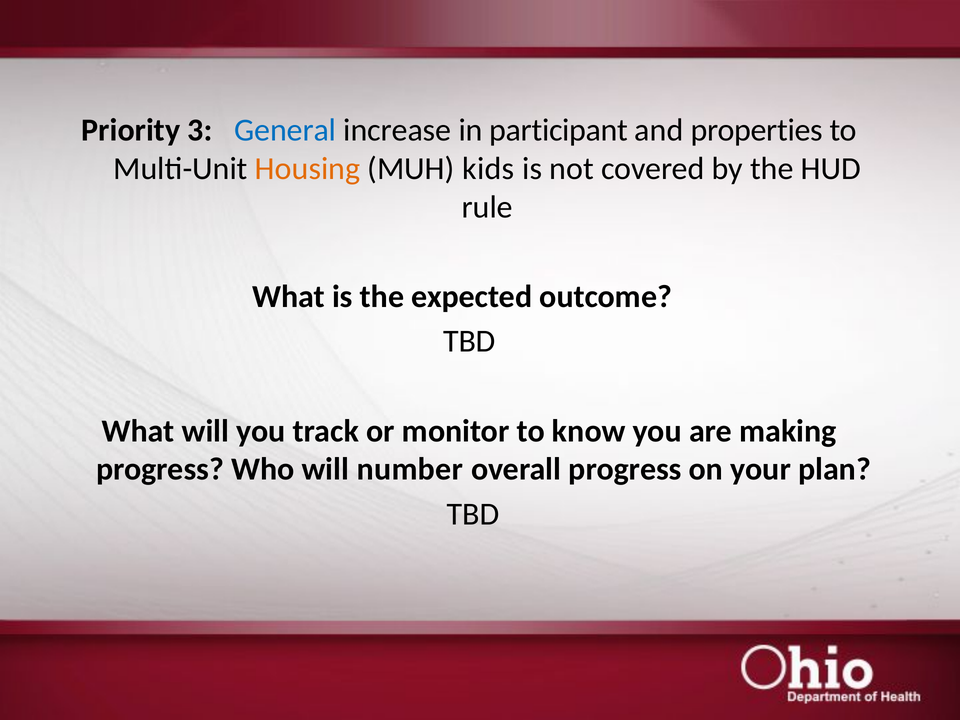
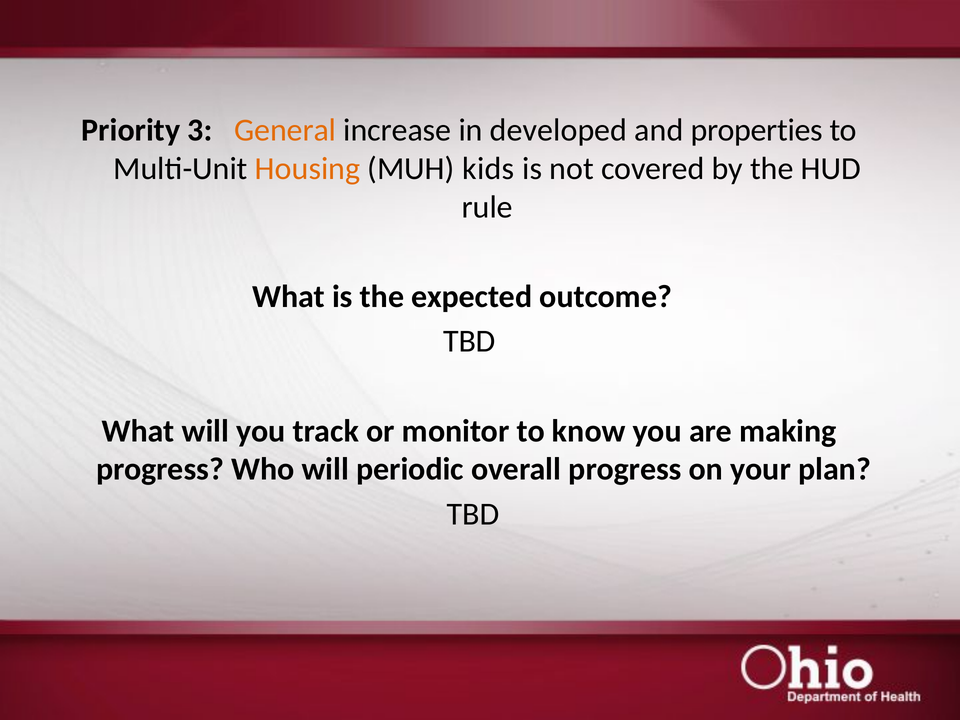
General colour: blue -> orange (285, 130)
participant: participant -> developed (559, 130)
number: number -> periodic (410, 469)
